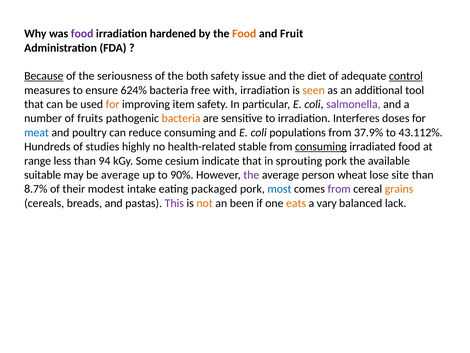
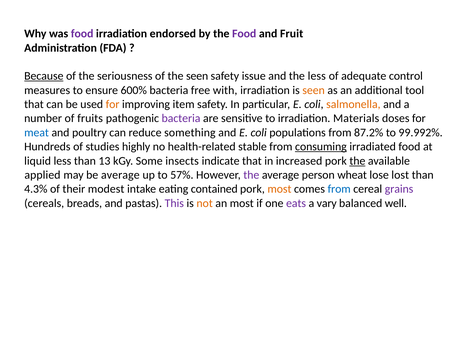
hardened: hardened -> endorsed (173, 34)
Food colour: orange -> purple (244, 34)
the both: both -> seen (197, 76)
the diet: diet -> less (317, 76)
control underline: present -> none (406, 76)
624%: 624% -> 600% (134, 90)
salmonella colour: purple -> orange (353, 104)
bacteria colour: orange -> purple (181, 118)
Interferes: Interferes -> Materials (356, 118)
reduce consuming: consuming -> something (190, 132)
37.9%: 37.9% -> 87.2% (369, 132)
43.112%: 43.112% -> 99.992% (421, 132)
range: range -> liquid (38, 161)
94: 94 -> 13 (104, 161)
cesium: cesium -> insects (182, 161)
sprouting: sprouting -> increased (299, 161)
the underline: none -> present (357, 161)
suitable: suitable -> applied (42, 175)
90%: 90% -> 57% (182, 175)
site: site -> lost (400, 175)
8.7%: 8.7% -> 4.3% (36, 189)
packaged: packaged -> contained (214, 189)
most colour: blue -> orange (279, 189)
from colour: purple -> blue (339, 189)
grains colour: orange -> purple (399, 189)
an been: been -> most (242, 203)
eats colour: orange -> purple (296, 203)
lack: lack -> well (396, 203)
